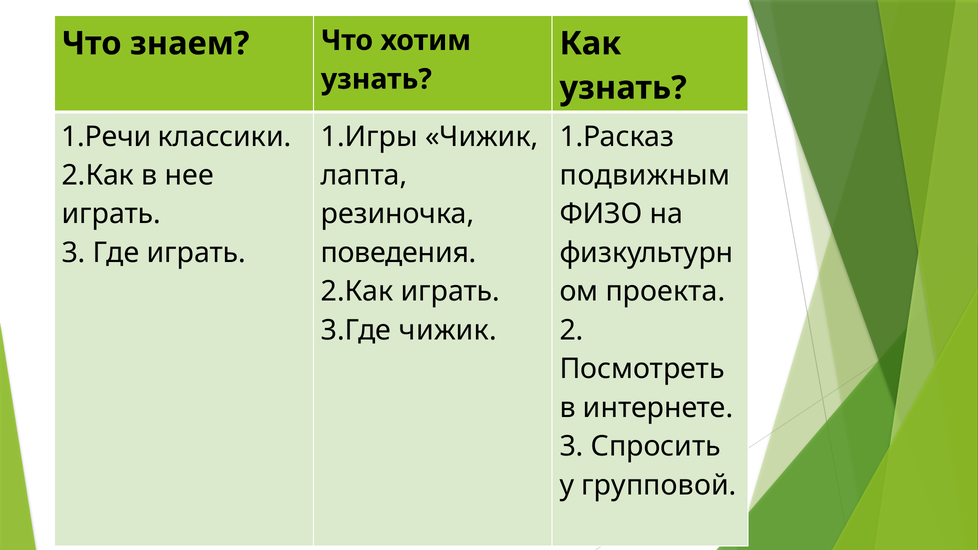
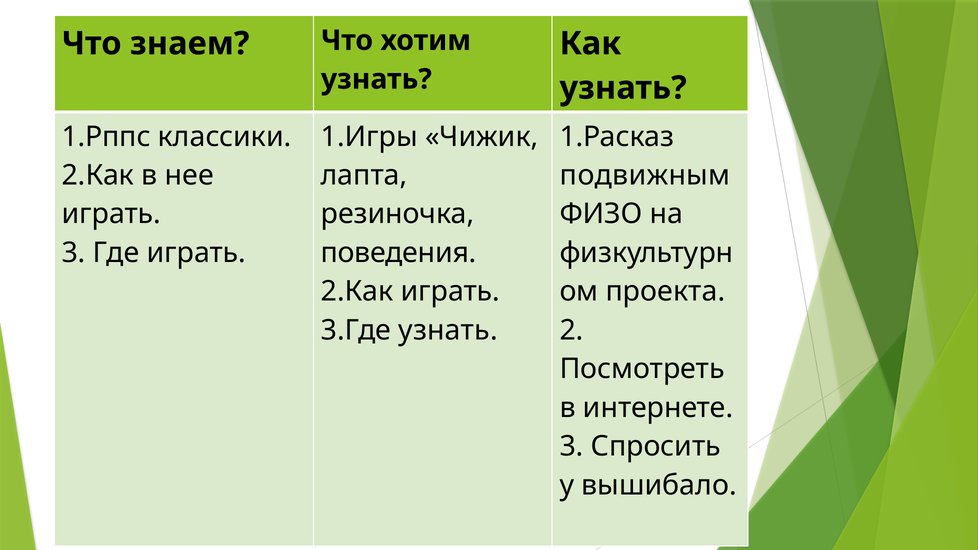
1.Речи: 1.Речи -> 1.Рппс (106, 137)
3.Где чижик: чижик -> узнать (448, 330)
групповой: групповой -> вышибало (659, 485)
